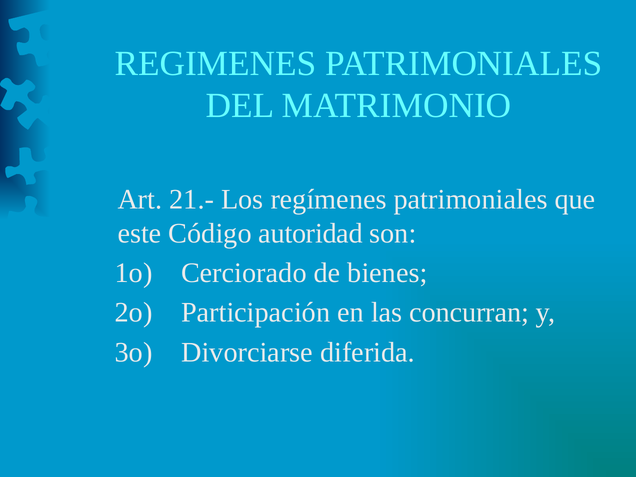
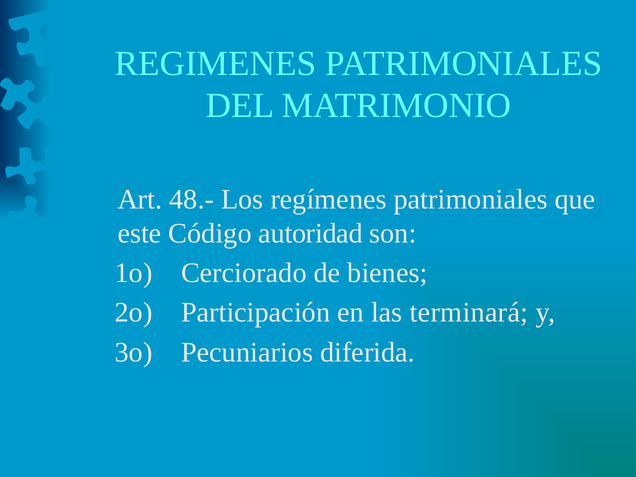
21.-: 21.- -> 48.- (192, 200)
concurran: concurran -> terminará (469, 313)
Divorciarse: Divorciarse -> Pecuniarios (247, 352)
